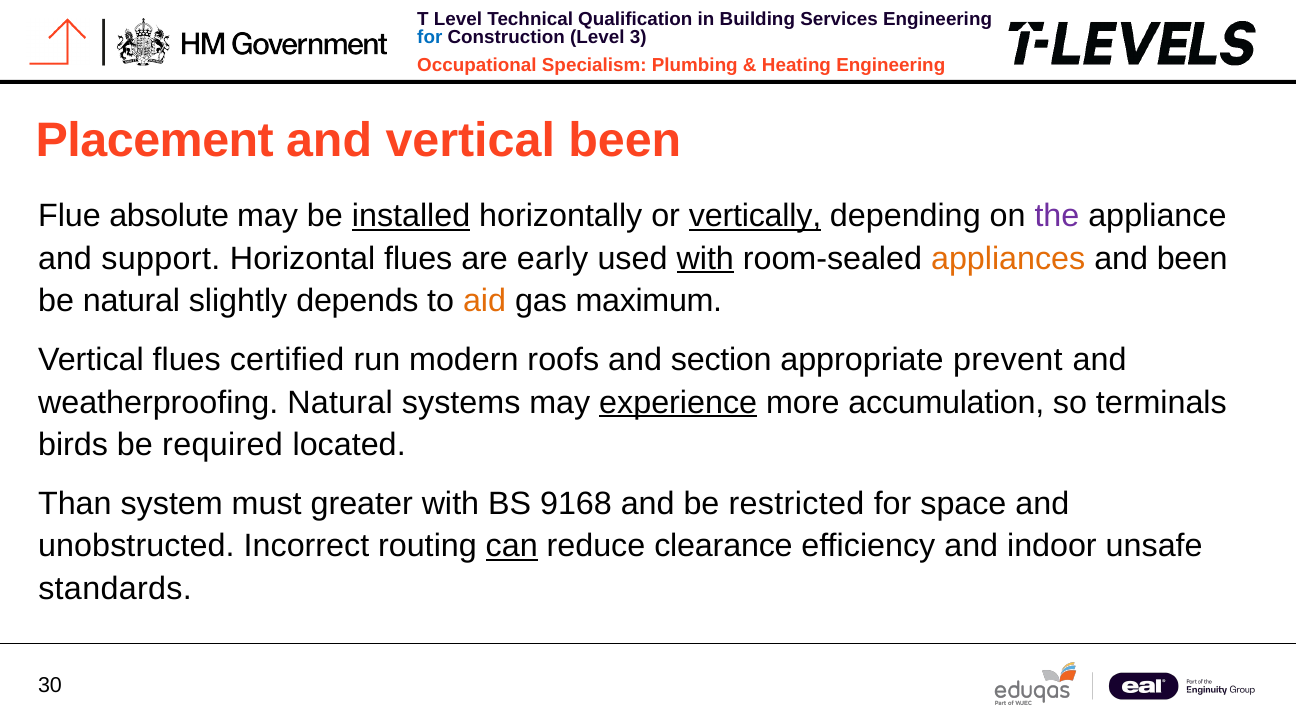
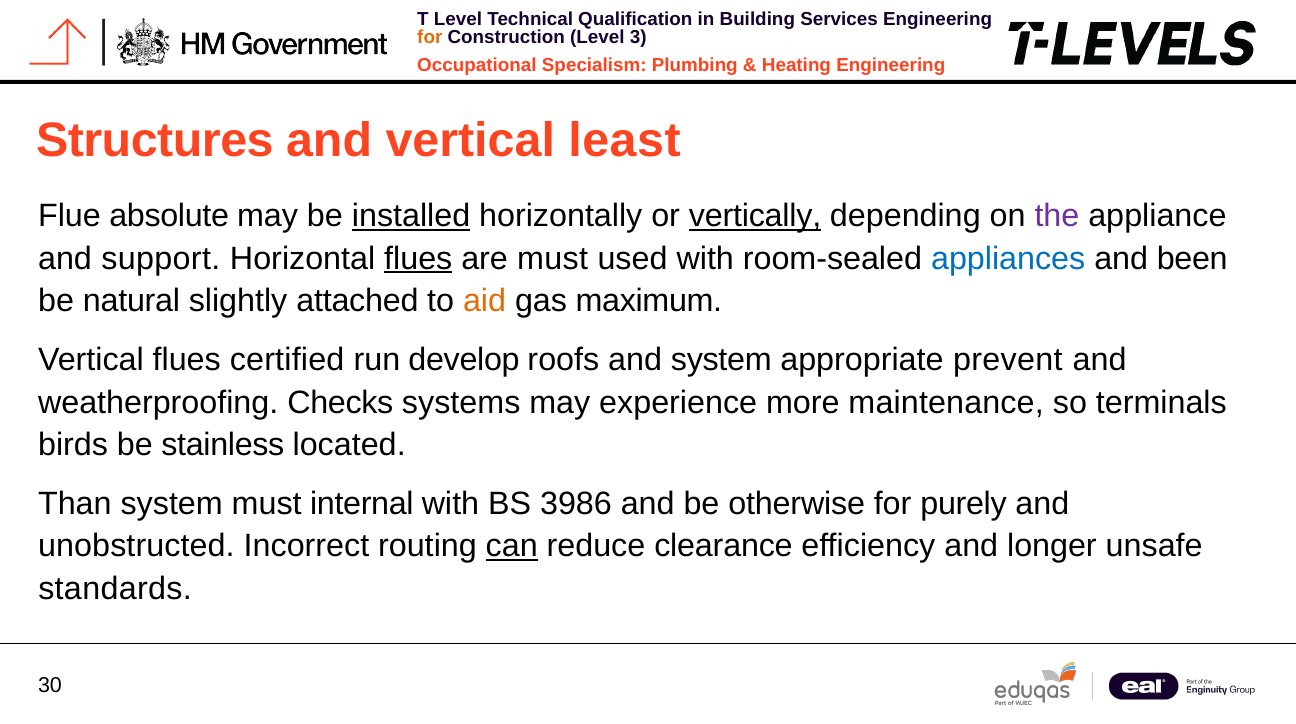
for colour: blue -> orange (430, 37)
Placement: Placement -> Structures (155, 141)
vertical been: been -> least (625, 141)
flues underline: none -> present (418, 259)
are early: early -> must (553, 259)
with underline: present -> none (705, 259)
appliances colour: orange -> blue (1008, 259)
depends: depends -> attached (357, 301)
modern: modern -> develop (464, 360)
and section: section -> system (721, 360)
weatherproofing Natural: Natural -> Checks (340, 403)
experience underline: present -> none (678, 403)
accumulation: accumulation -> maintenance (946, 403)
required: required -> stainless (223, 445)
greater: greater -> internal (362, 504)
9168: 9168 -> 3986 (576, 504)
restricted: restricted -> otherwise (797, 504)
space: space -> purely (964, 504)
indoor: indoor -> longer (1052, 546)
